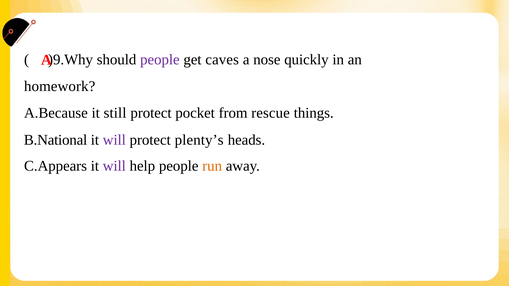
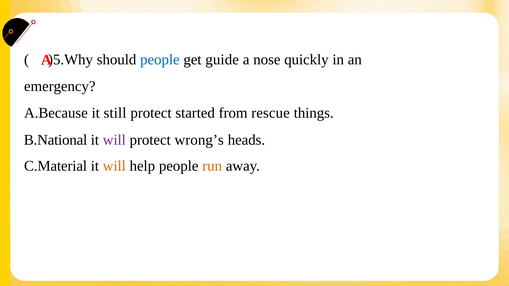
)9.Why: )9.Why -> )5.Why (71, 60)
people colour: purple -> blue (160, 60)
caves: caves -> guide (222, 60)
homework: homework -> emergency (60, 86)
pocket: pocket -> started (195, 113)
plenty’s: plenty’s -> wrong’s (199, 140)
C.Appears: C.Appears -> C.Material (56, 166)
will colour: purple -> orange (114, 166)
